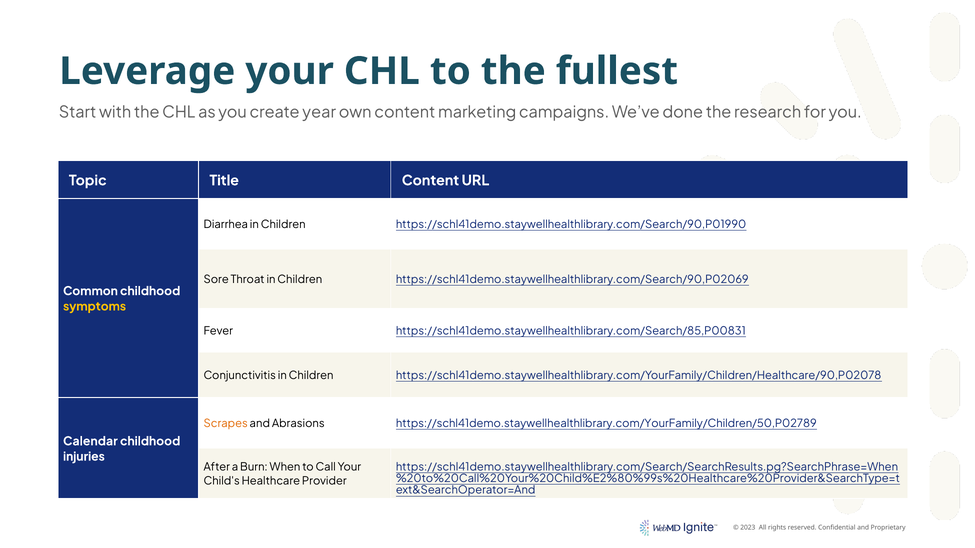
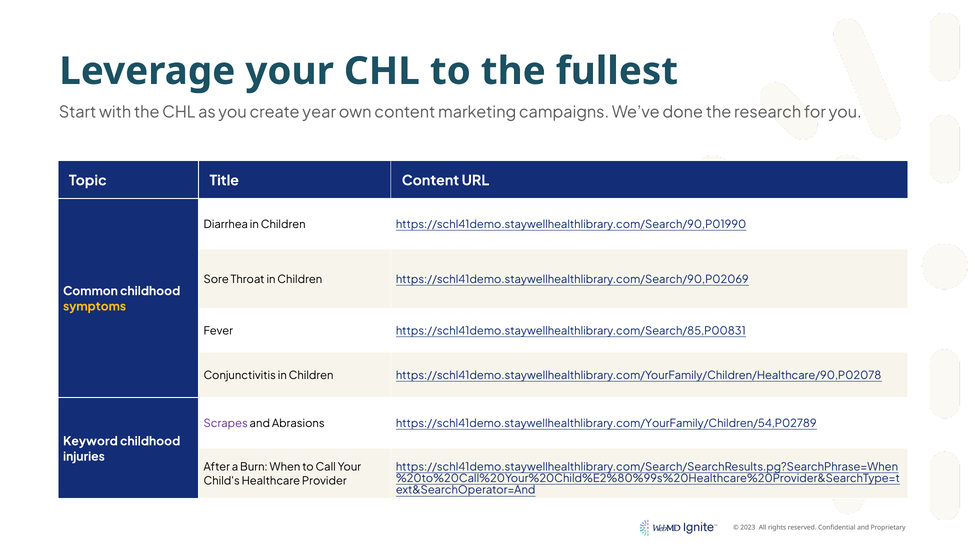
Scrapes colour: orange -> purple (226, 424)
https://schl41demo.staywellhealthlibrary.com/YourFamily/Children/50,P02789: https://schl41demo.staywellhealthlibrary.com/YourFamily/Children/50,P02789 -> https://schl41demo.staywellhealthlibrary.com/YourFamily/Children/54,P02789 (606, 424)
Calendar: Calendar -> Keyword (90, 442)
